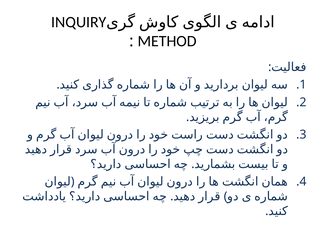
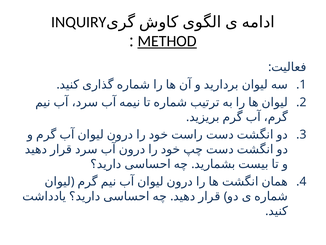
METHOD underline: none -> present (167, 41)
